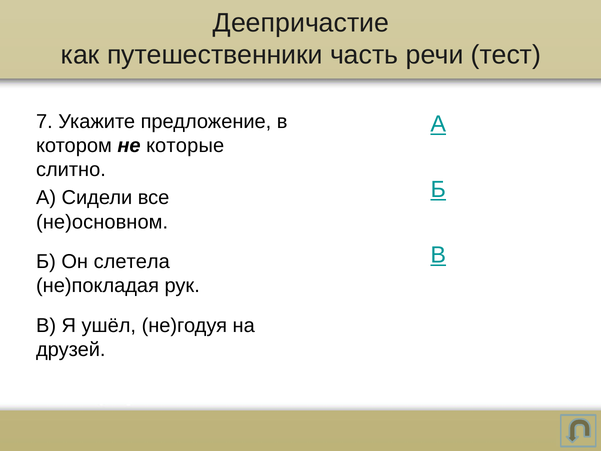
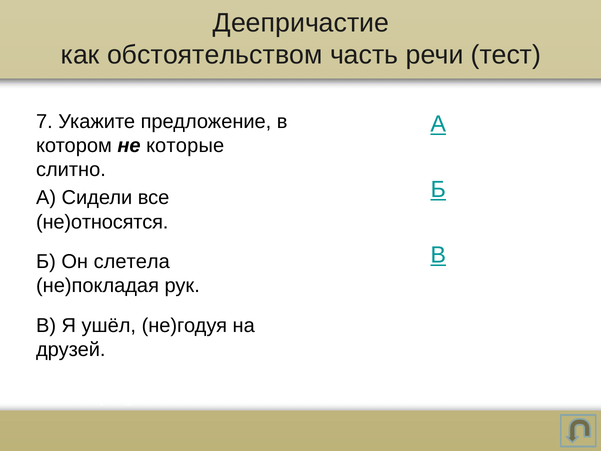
путешественники: путешественники -> обстоятельством (215, 55)
не)основном: не)основном -> не)относятся (102, 222)
